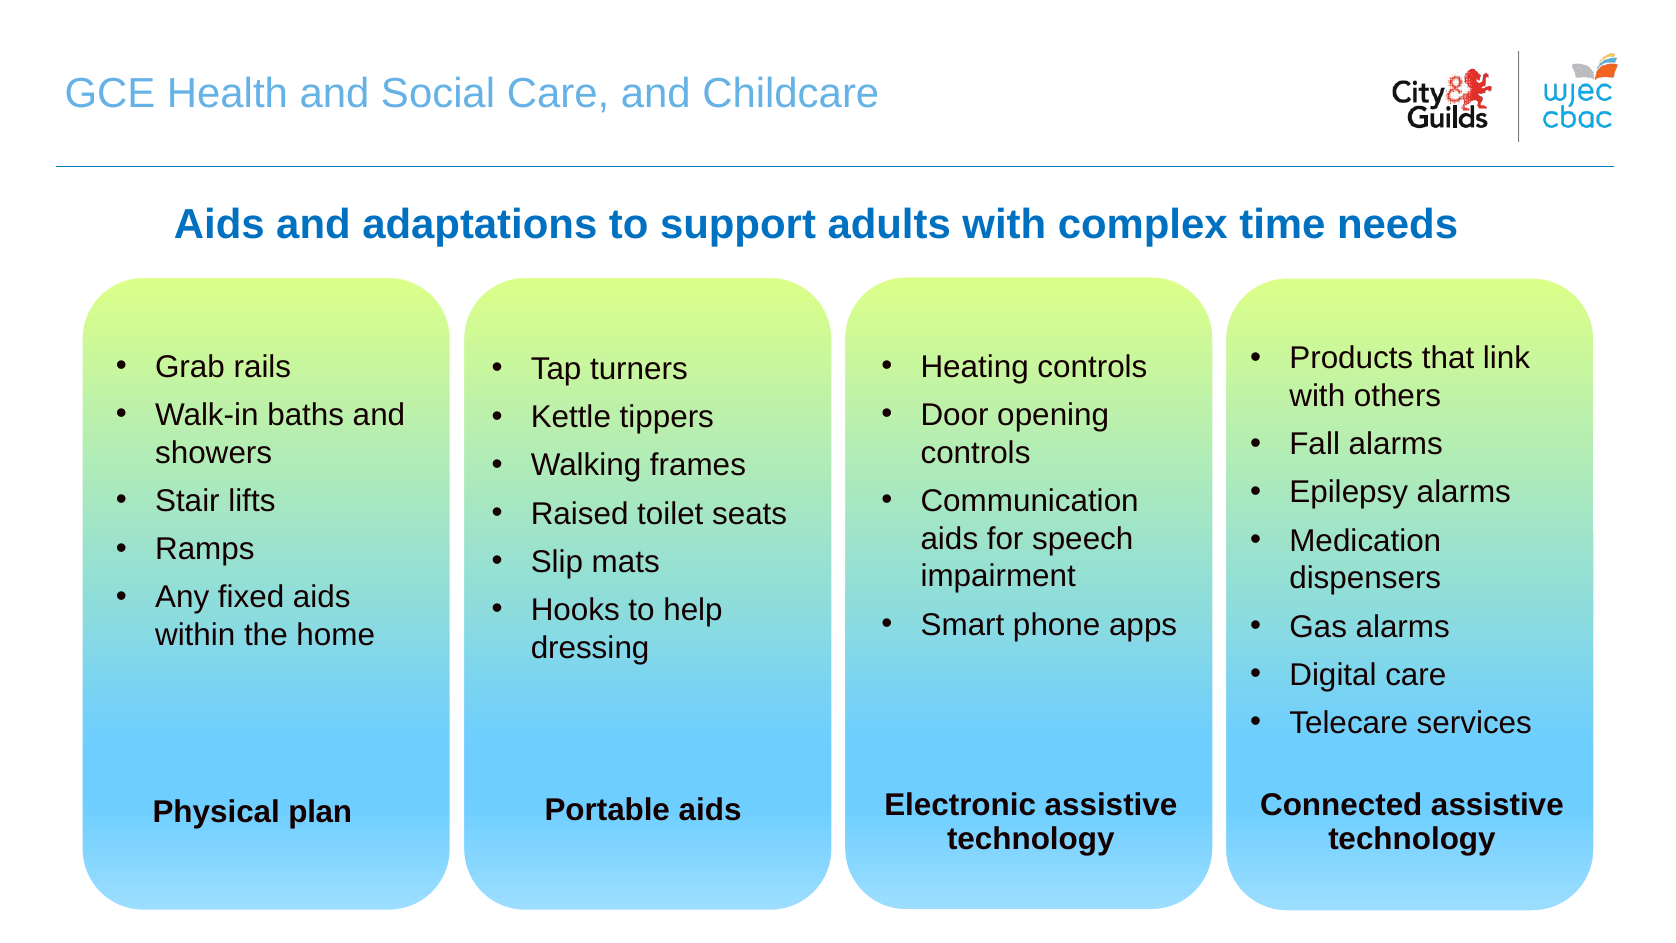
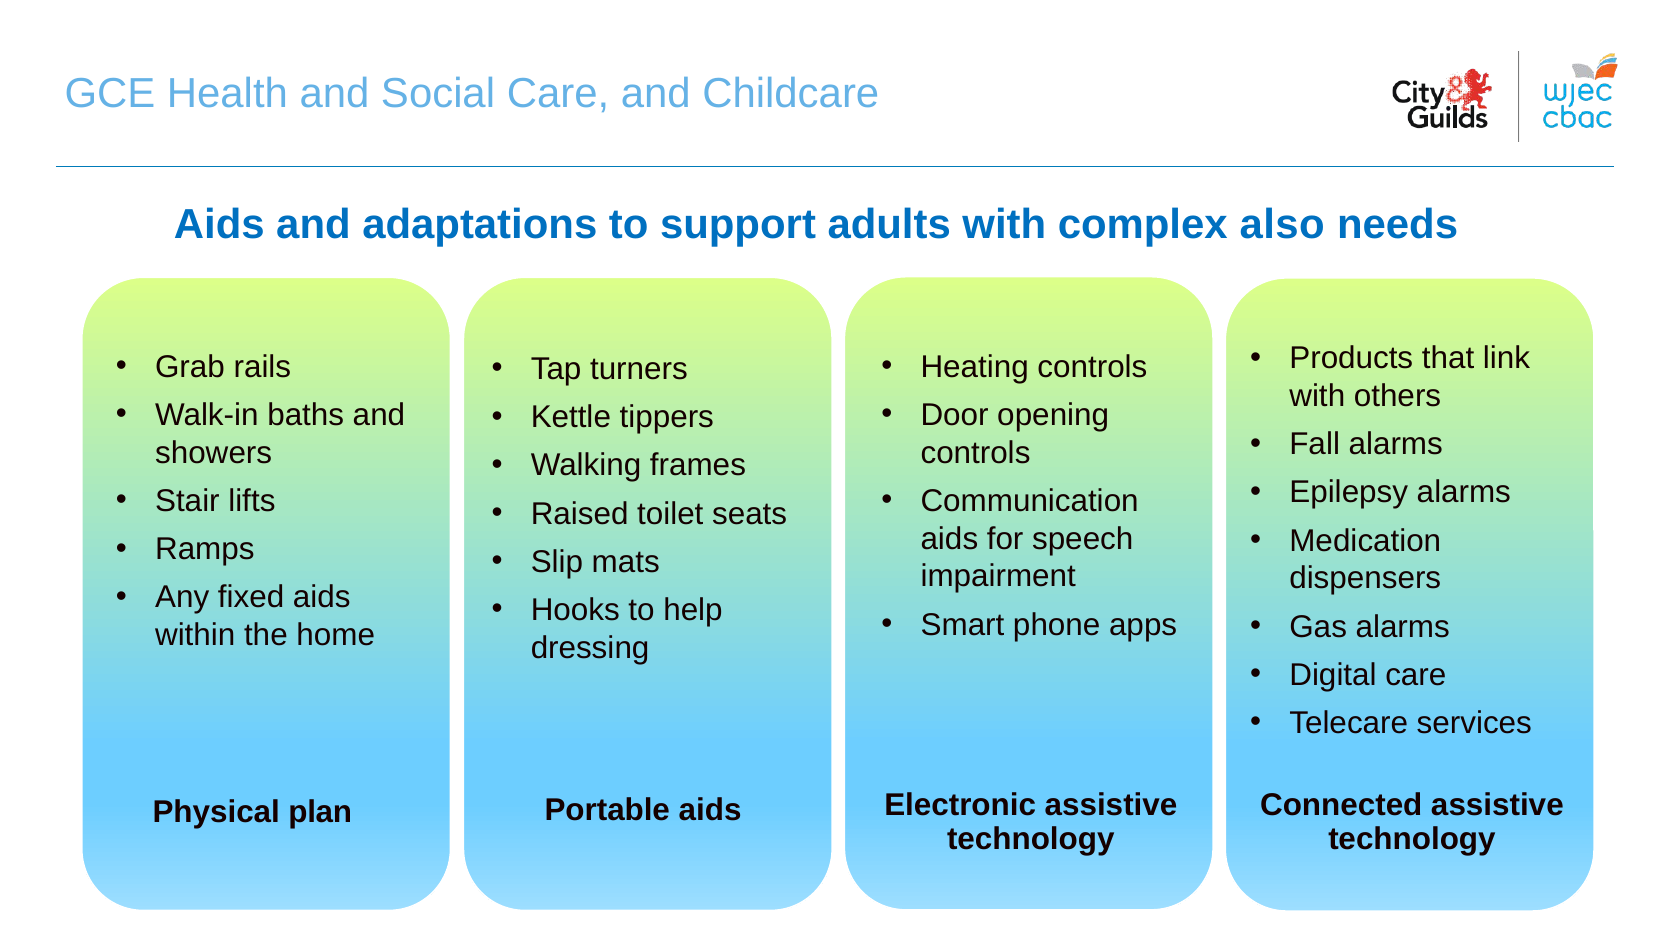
time: time -> also (1282, 224)
